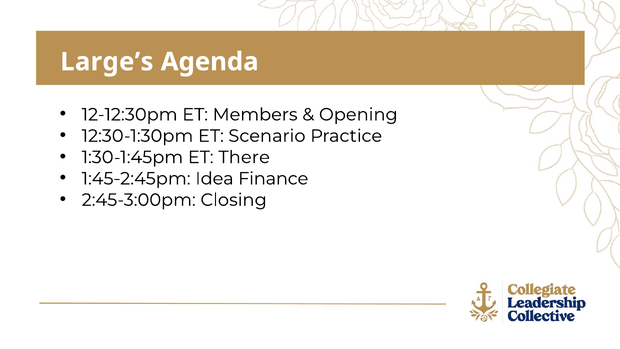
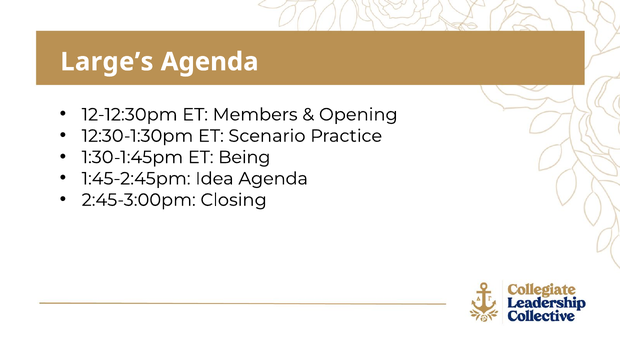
There: There -> Being (244, 157)
Idea Finance: Finance -> Agenda (273, 178)
